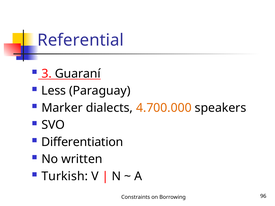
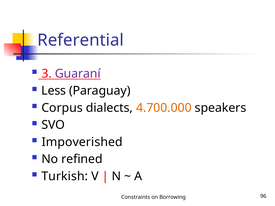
Guaraní colour: black -> purple (78, 74)
Marker: Marker -> Corpus (62, 108)
Differentiation: Differentiation -> Impoverished (82, 142)
written: written -> refined (82, 159)
